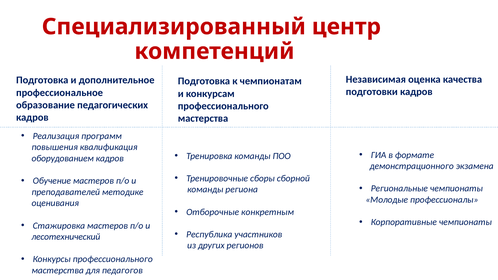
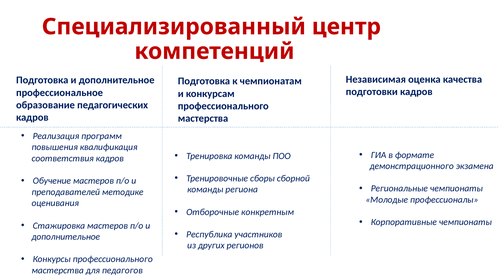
оборудованием: оборудованием -> соответствия (63, 158)
лесотехнический: лесотехнический -> дополнительное (66, 237)
